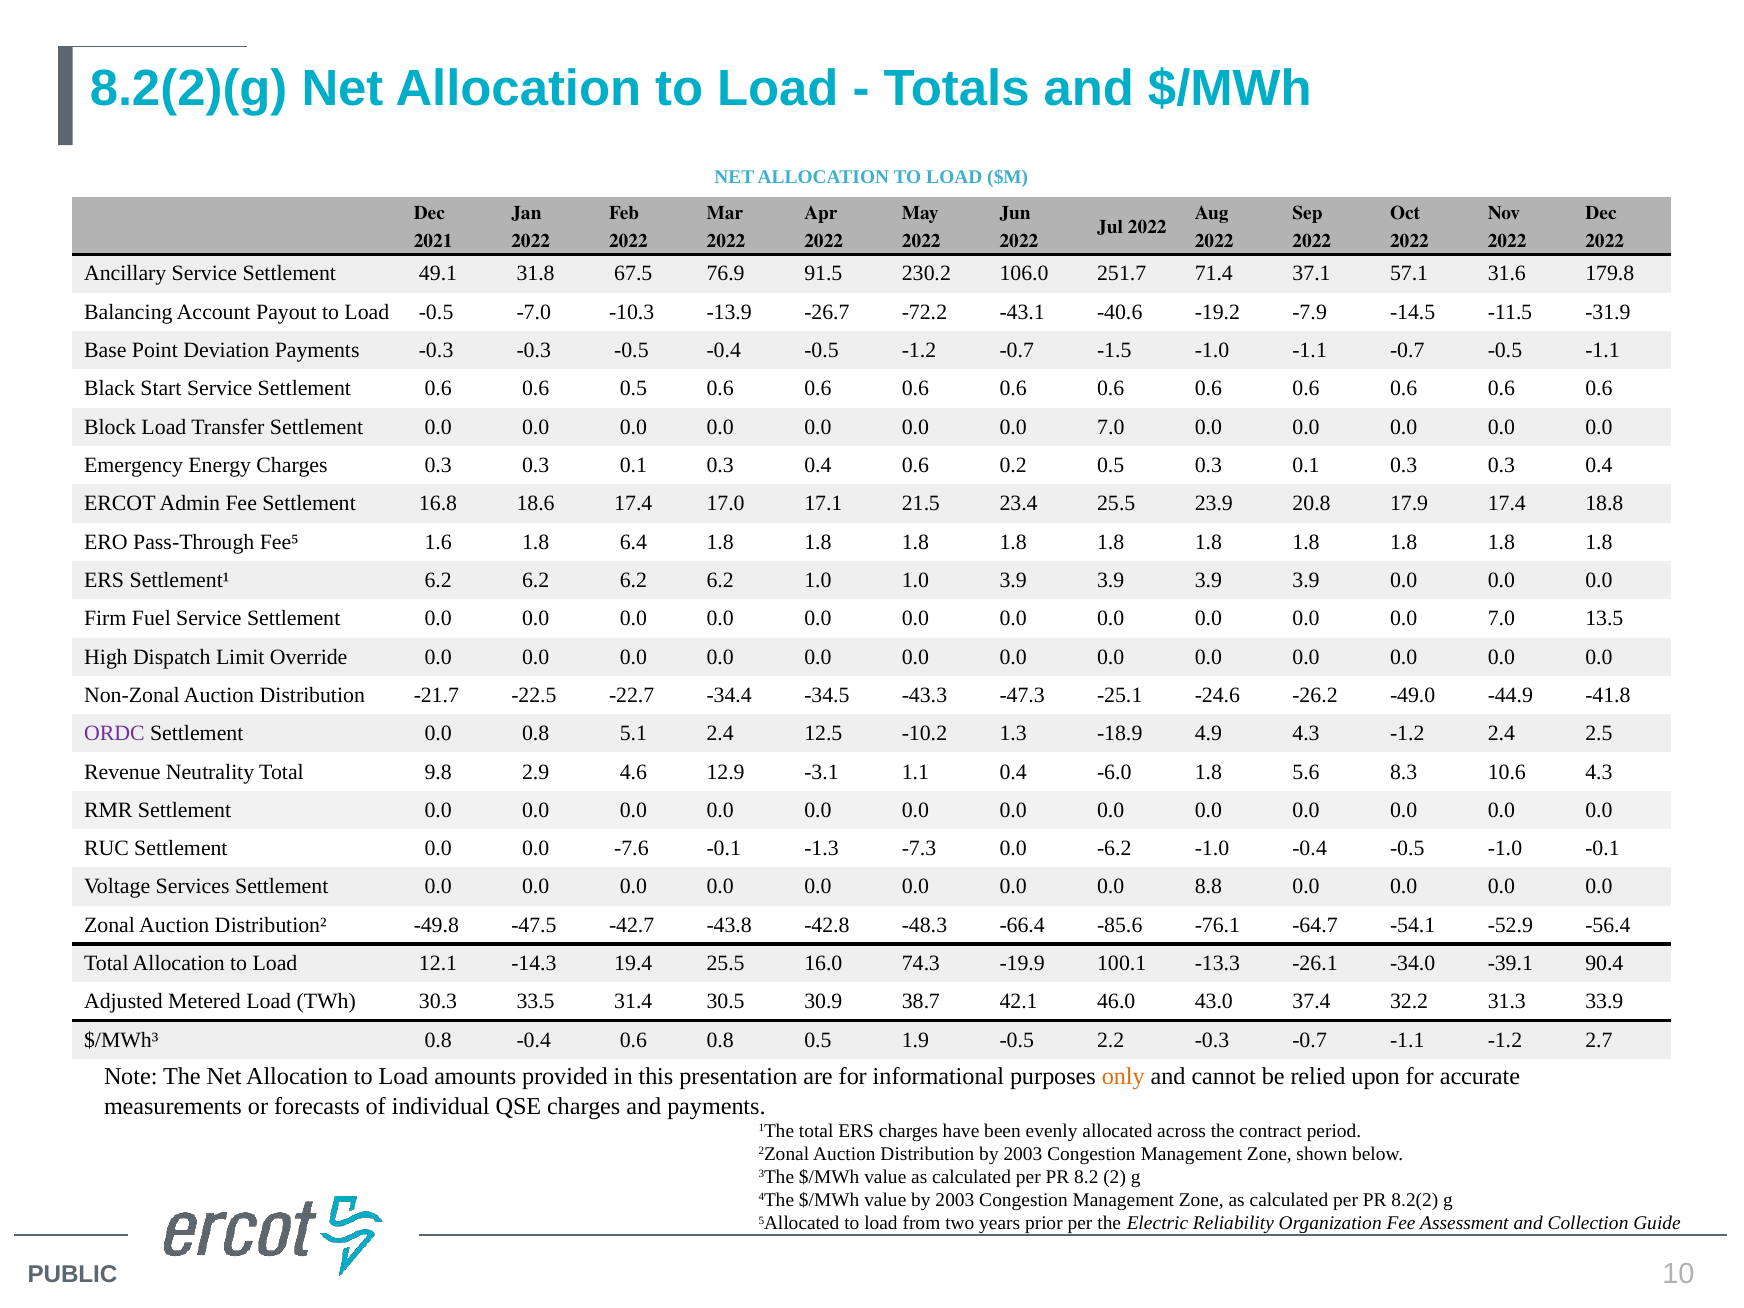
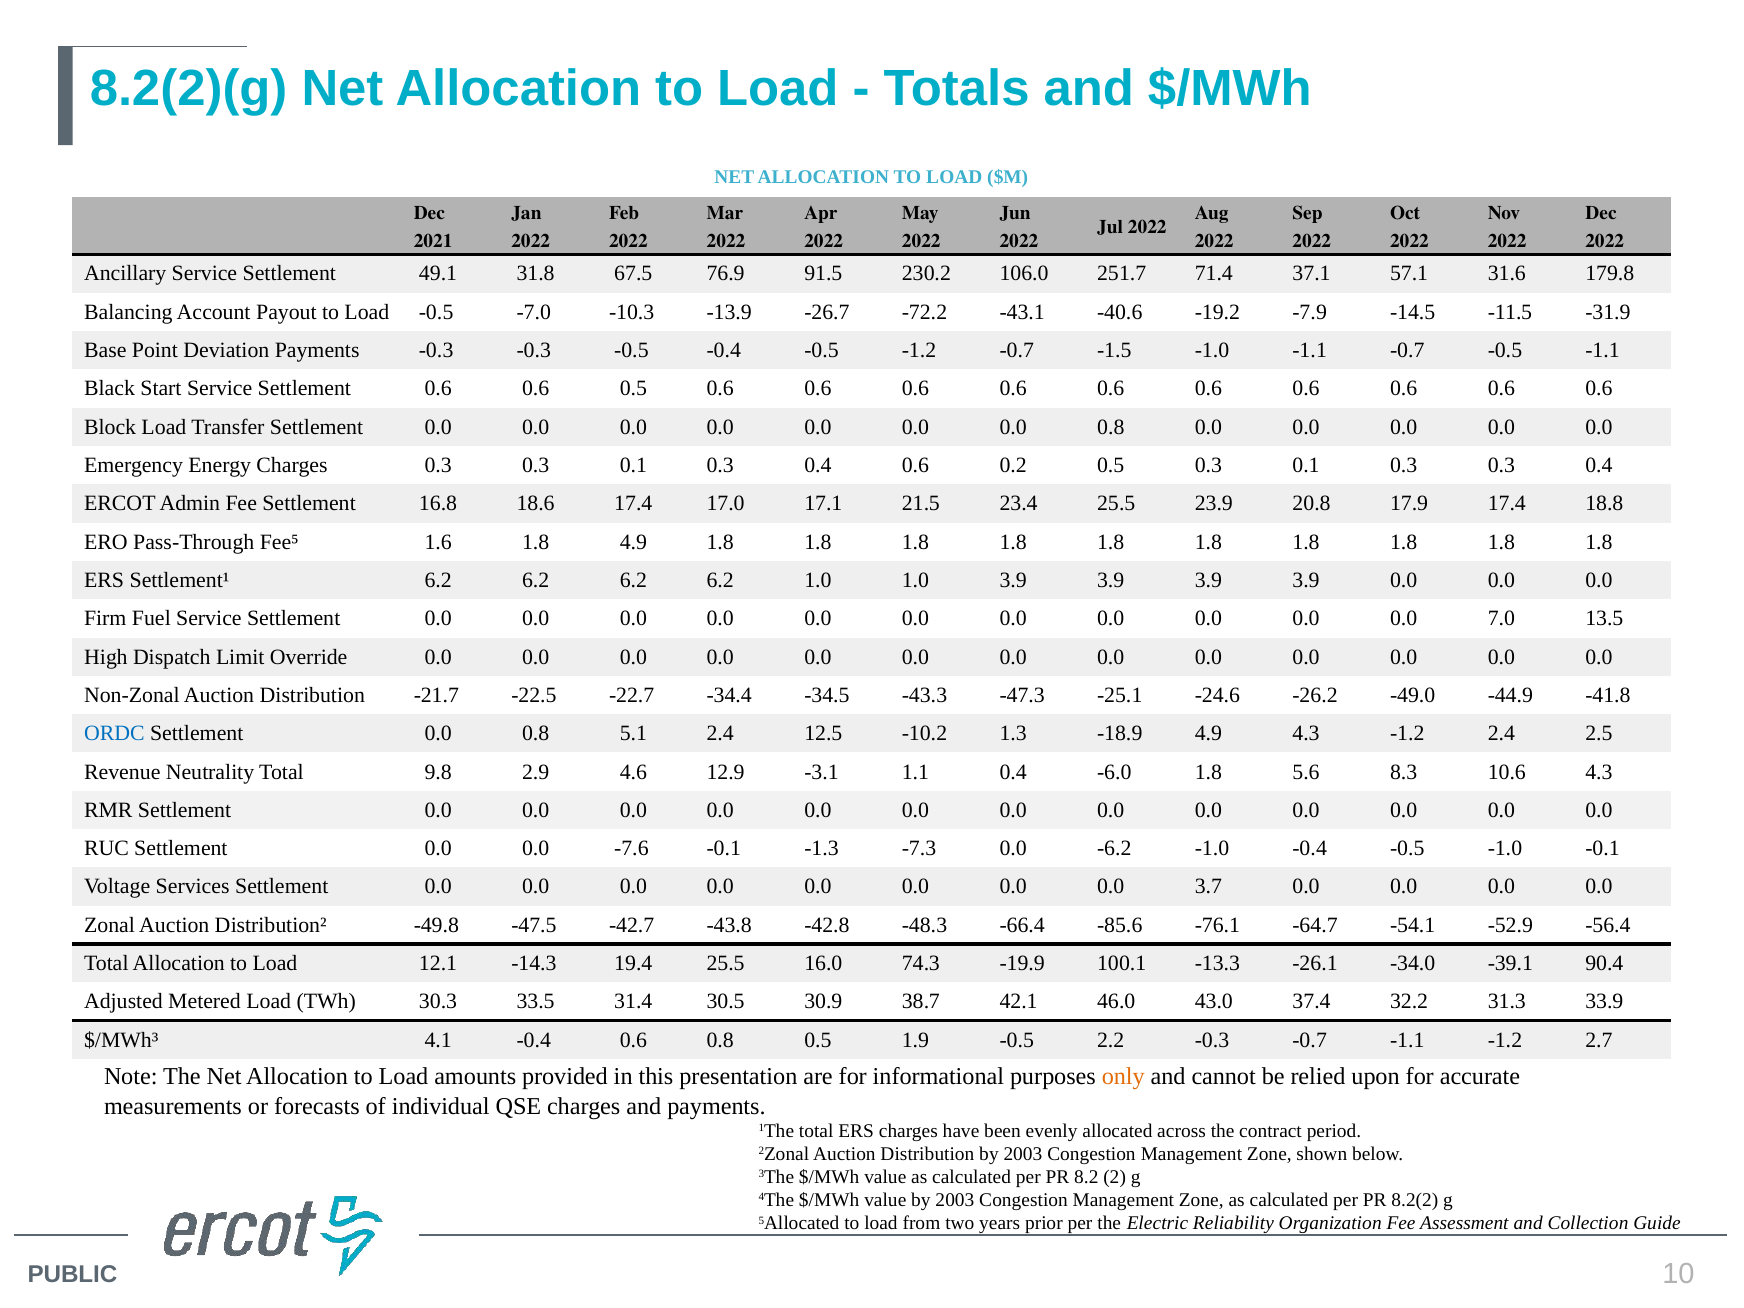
7.0: 7.0 -> 0.8 (1111, 427)
1.8 6.4: 6.4 -> 4.9 (633, 542)
ORDC colour: purple -> blue (114, 734)
8.8: 8.8 -> 3.7 (1208, 887)
$/MWh³ 0.8: 0.8 -> 4.1 (438, 1040)
